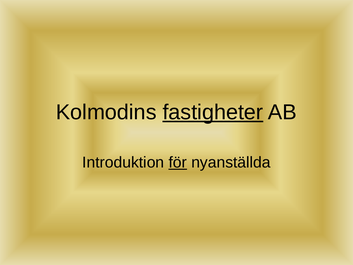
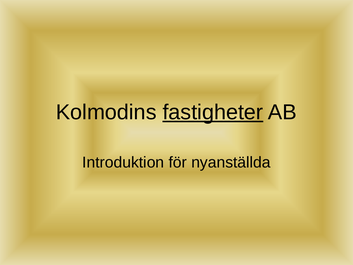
för underline: present -> none (178, 162)
